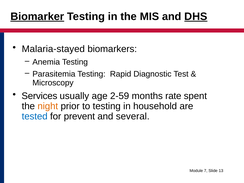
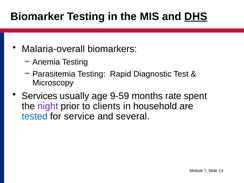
Biomarker underline: present -> none (37, 17)
Malaria-stayed: Malaria-stayed -> Malaria-overall (53, 49)
2-59: 2-59 -> 9-59 (120, 96)
night colour: orange -> purple (48, 106)
to testing: testing -> clients (107, 106)
prevent: prevent -> service (79, 116)
